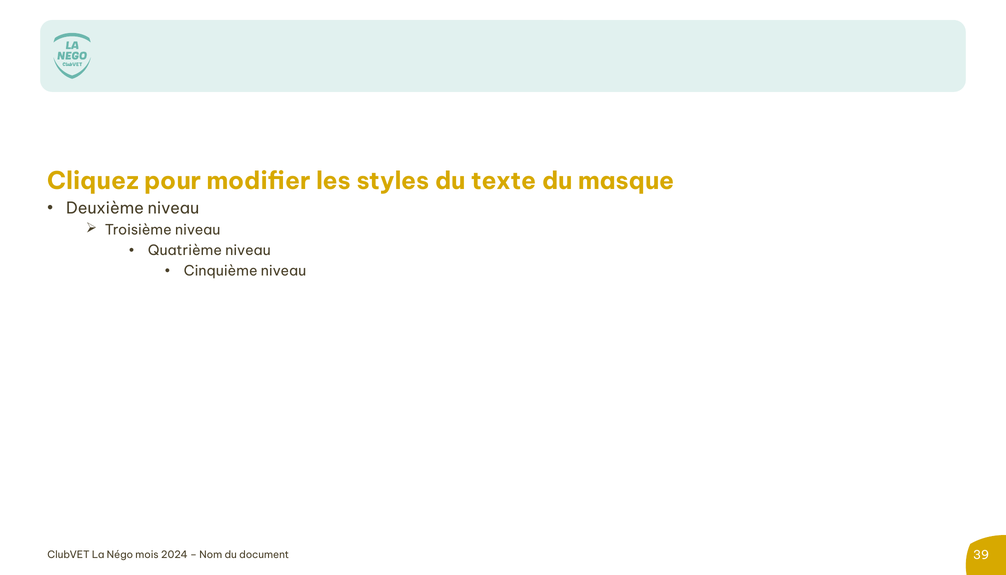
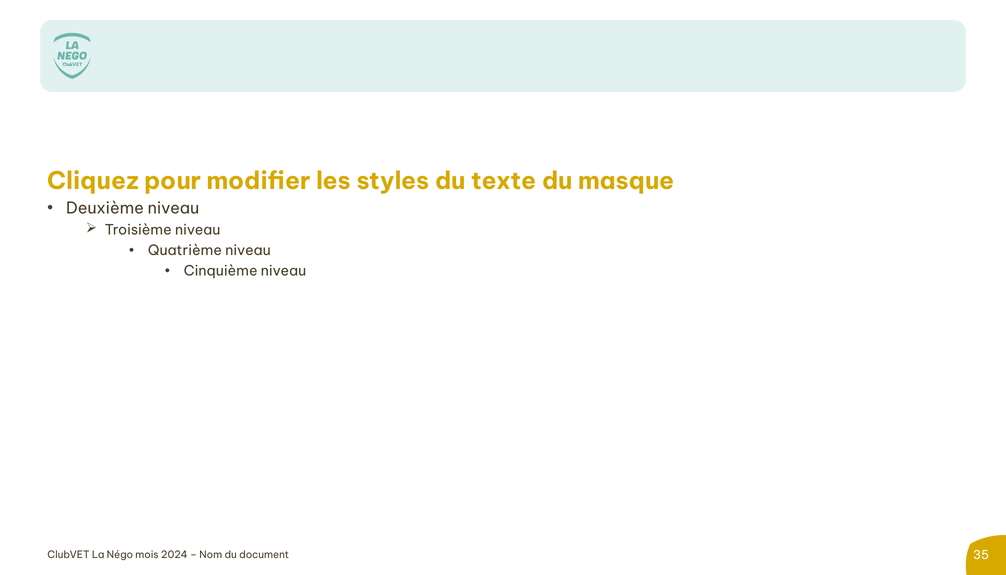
39: 39 -> 35 (981, 555)
